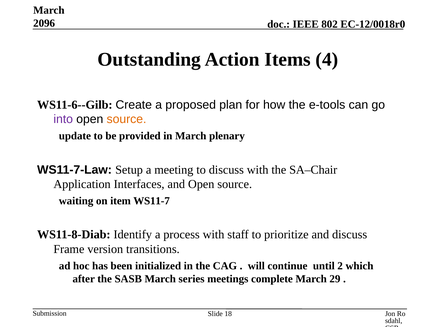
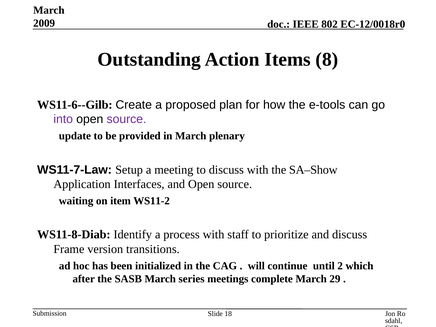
2096: 2096 -> 2009 (44, 23)
4: 4 -> 8 (327, 59)
source colour: orange -> purple (127, 119)
SA–Chair: SA–Chair -> SA–Show (313, 170)
WS11-7: WS11-7 -> WS11-2 (152, 201)
